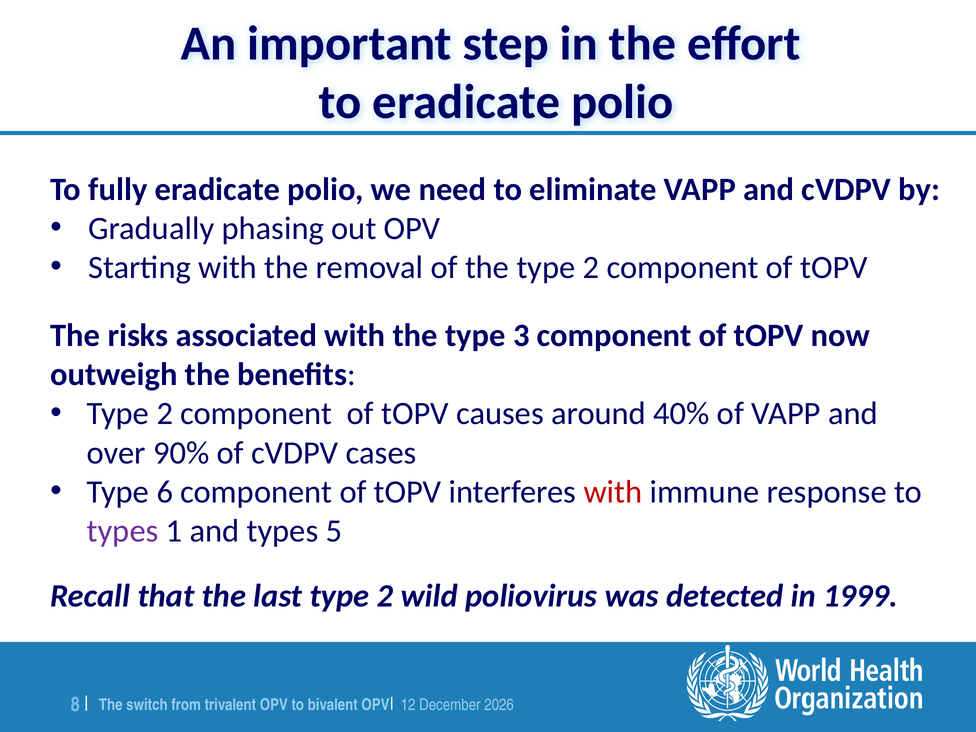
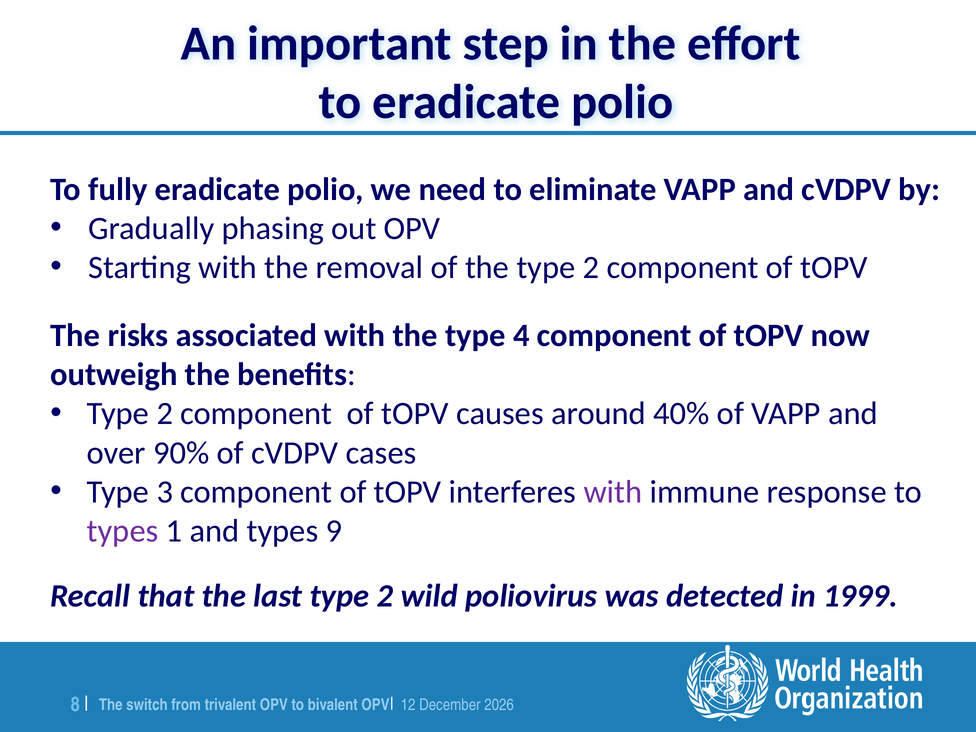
3: 3 -> 4 (521, 336)
6: 6 -> 3 (165, 492)
with colour: red -> purple (613, 492)
5: 5 -> 9 (334, 531)
